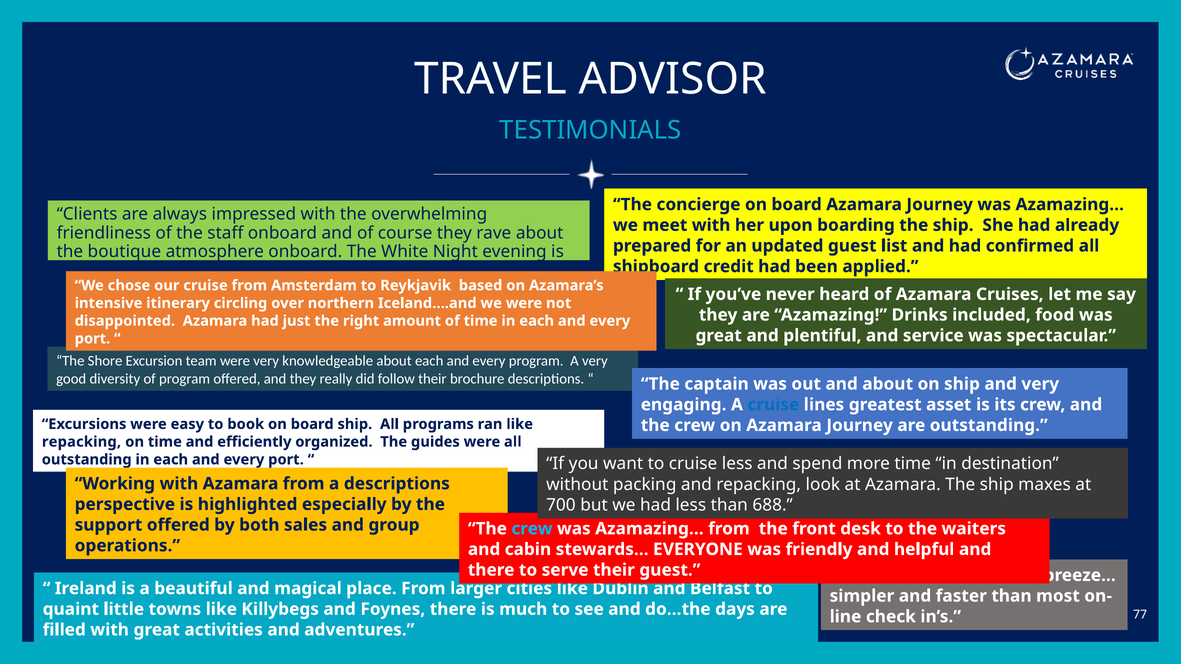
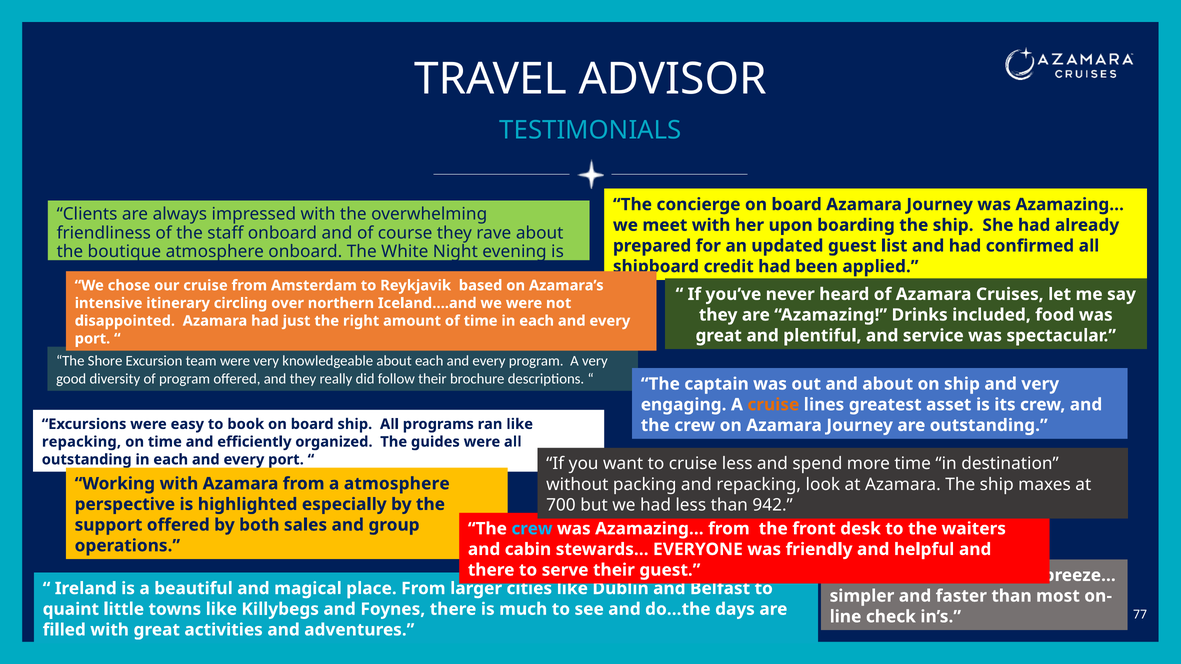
cruise colour: blue -> orange (773, 405)
a descriptions: descriptions -> atmosphere (397, 484)
688: 688 -> 942 (773, 505)
